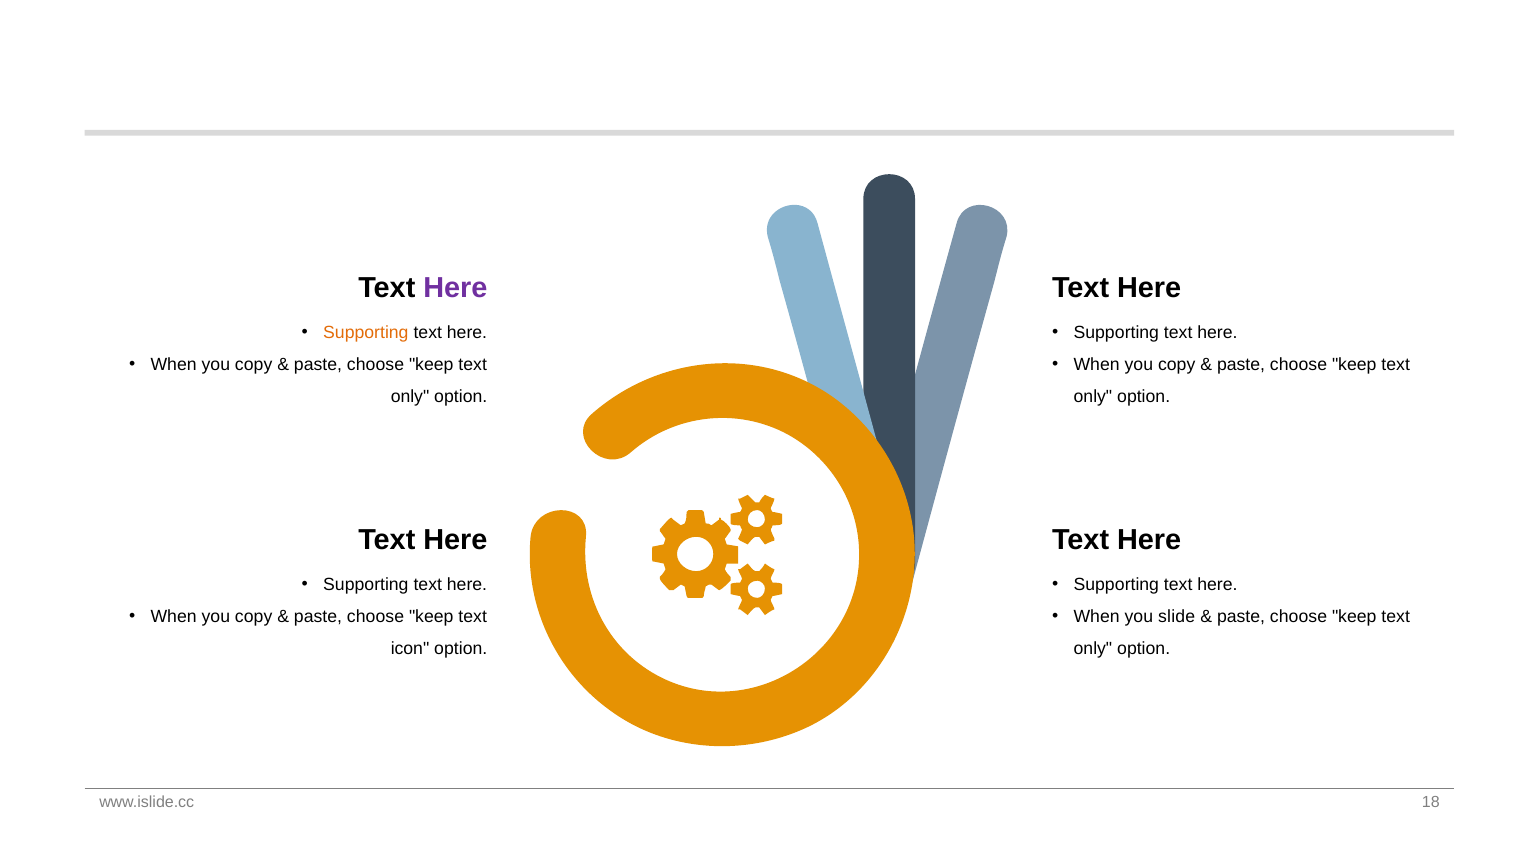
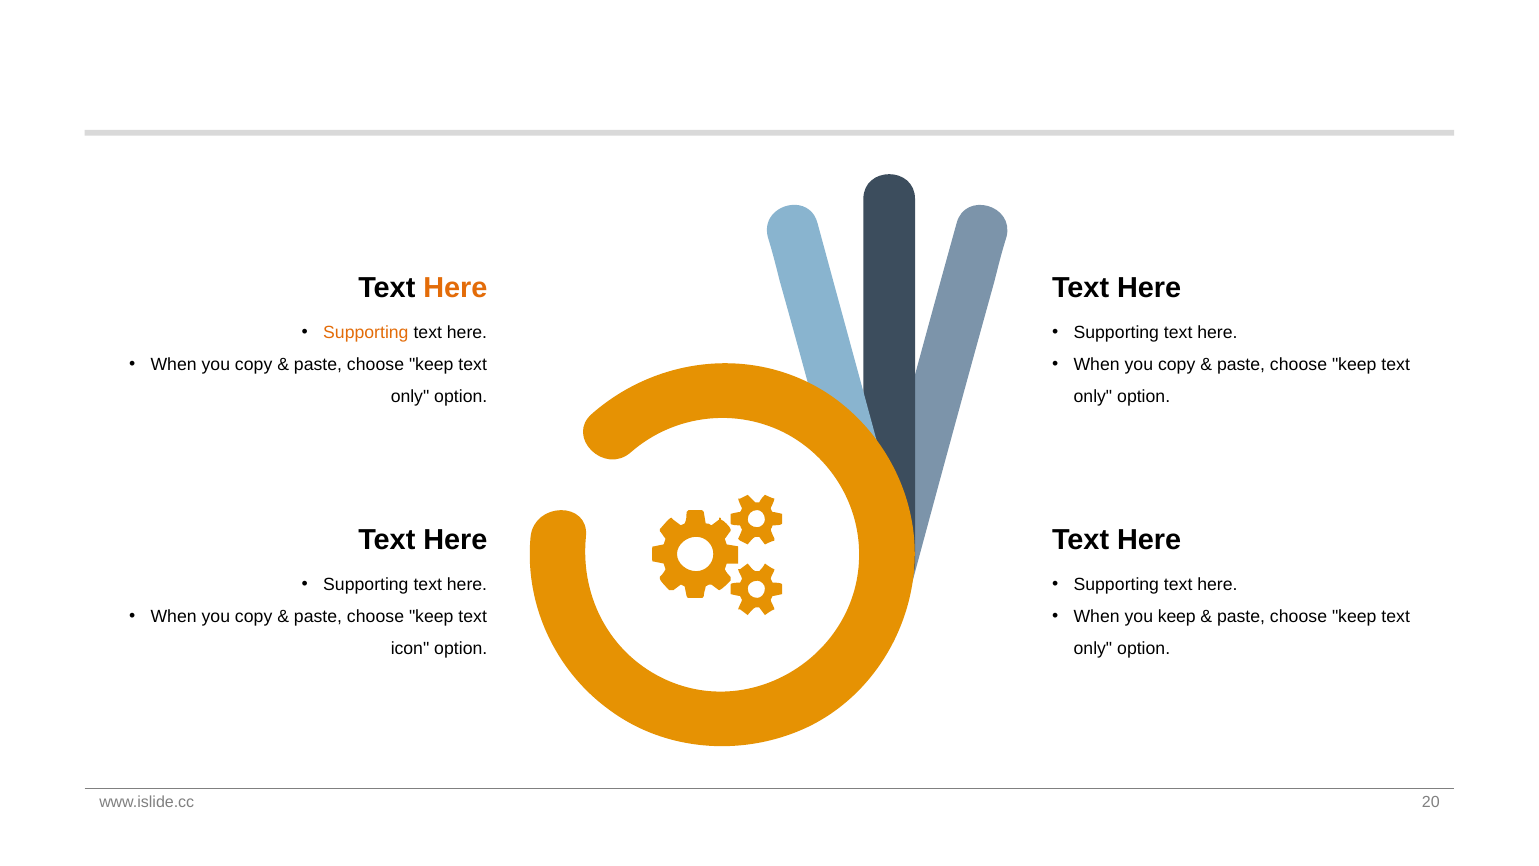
Here colour: purple -> orange (455, 288)
you slide: slide -> keep (1177, 617)
18: 18 -> 20 (1431, 802)
